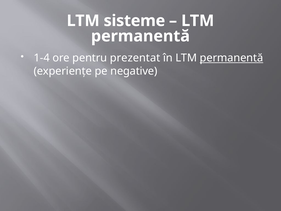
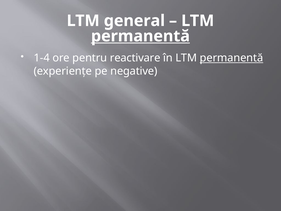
sisteme: sisteme -> general (134, 21)
permanentă underline: none -> present (140, 36)
prezentat: prezentat -> reactivare (135, 58)
